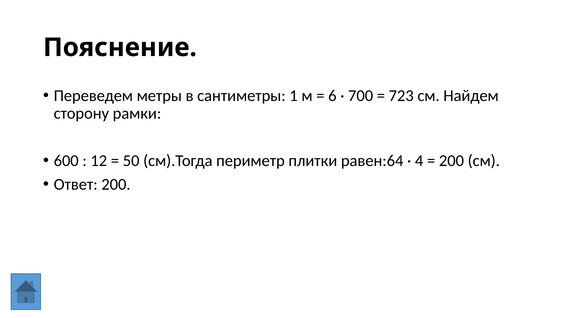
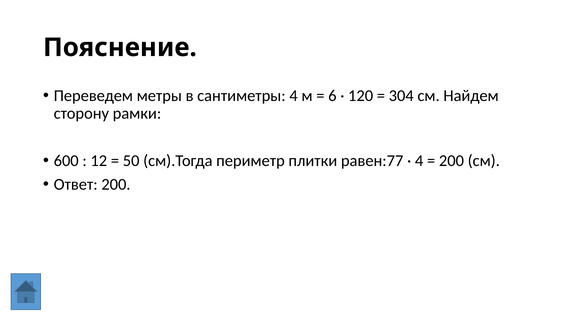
сантиметры 1: 1 -> 4 (294, 96)
700: 700 -> 120 (361, 96)
723: 723 -> 304 (401, 96)
равен:64: равен:64 -> равен:77 (372, 161)
